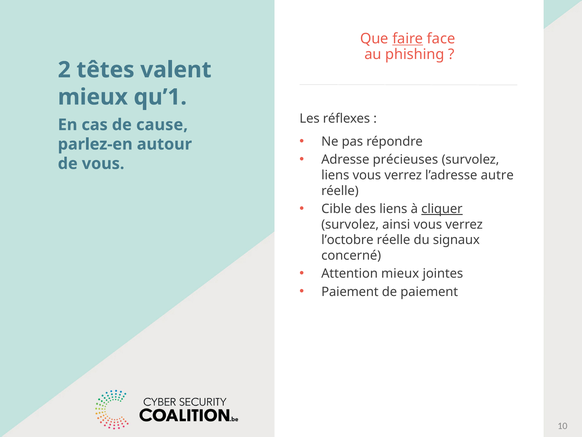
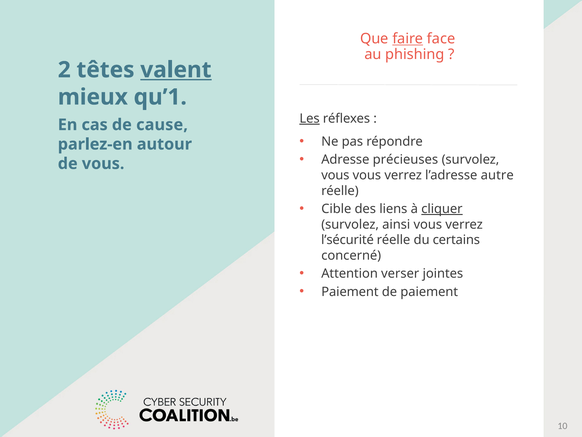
valent underline: none -> present (176, 70)
Les underline: none -> present (310, 118)
liens: liens -> vous (335, 175)
l’octobre: l’octobre -> l’sécurité (347, 240)
signaux: signaux -> certains (456, 240)
Attention mieux: mieux -> verser (400, 273)
